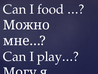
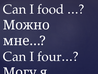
play…: play… -> four… (58, 56)
